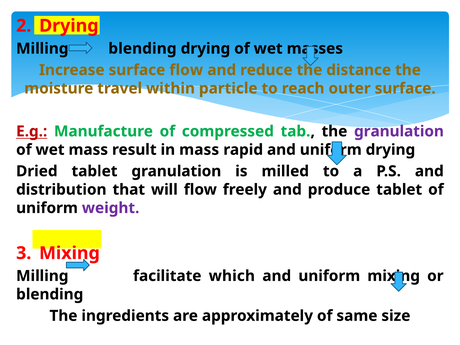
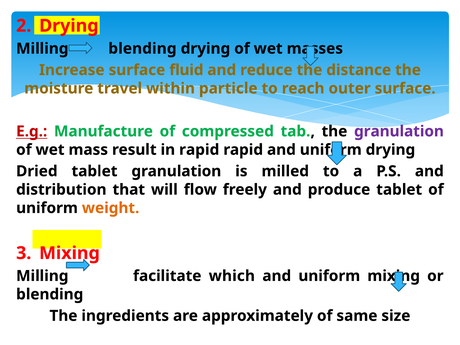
surface flow: flow -> fluid (186, 70)
in mass: mass -> rapid (199, 150)
weight colour: purple -> orange (111, 208)
